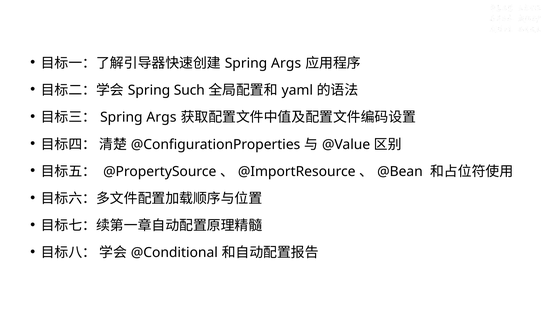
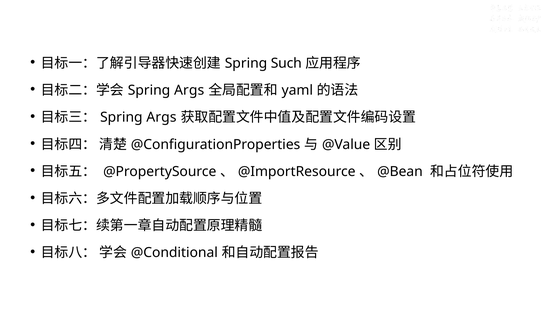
Args: Args -> Such (286, 63)
Such: Such -> Args (189, 90)
